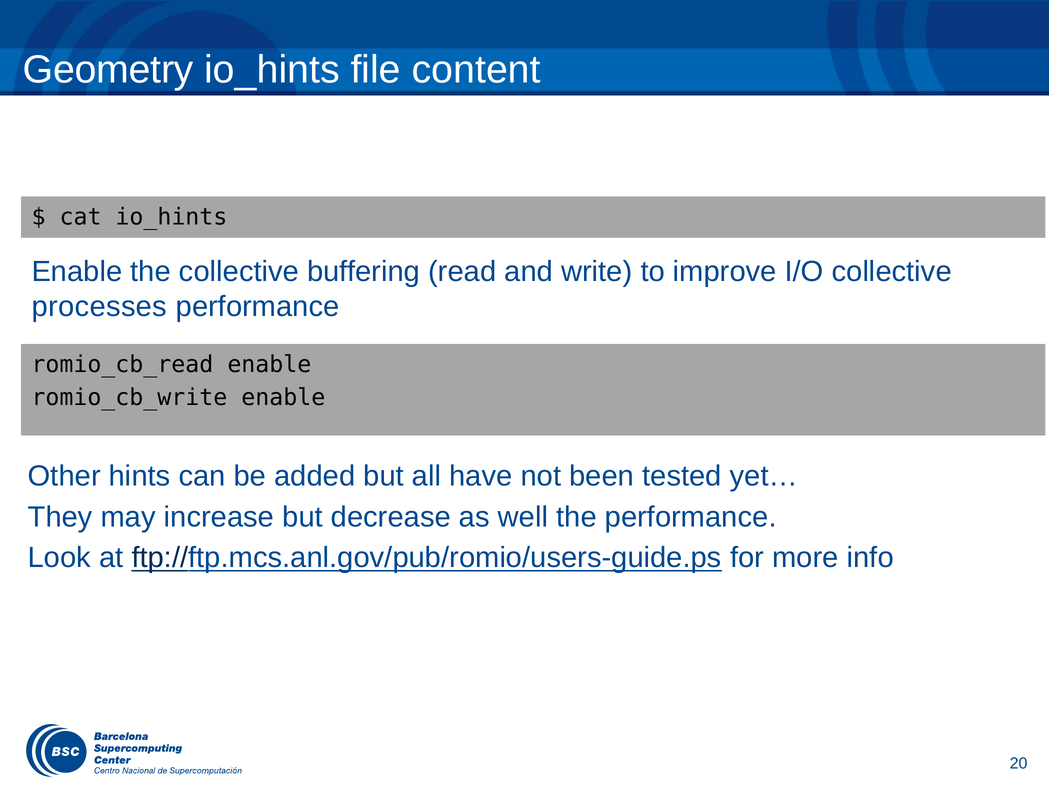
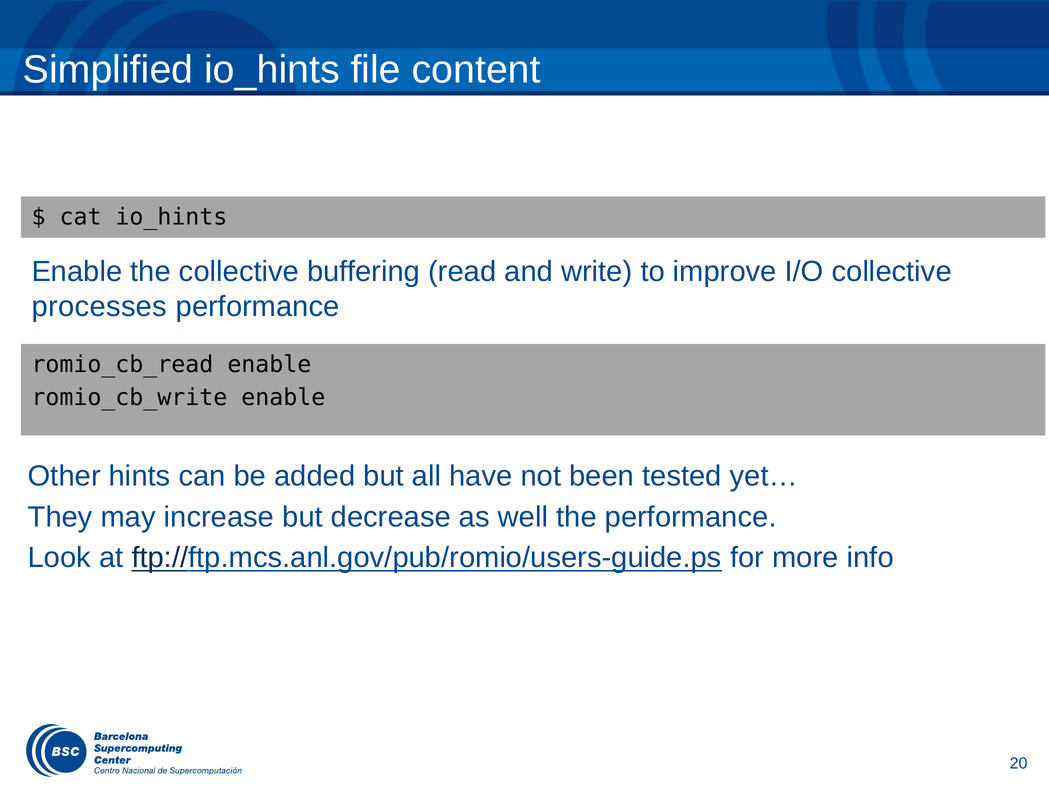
Geometry: Geometry -> Simplified (108, 70)
